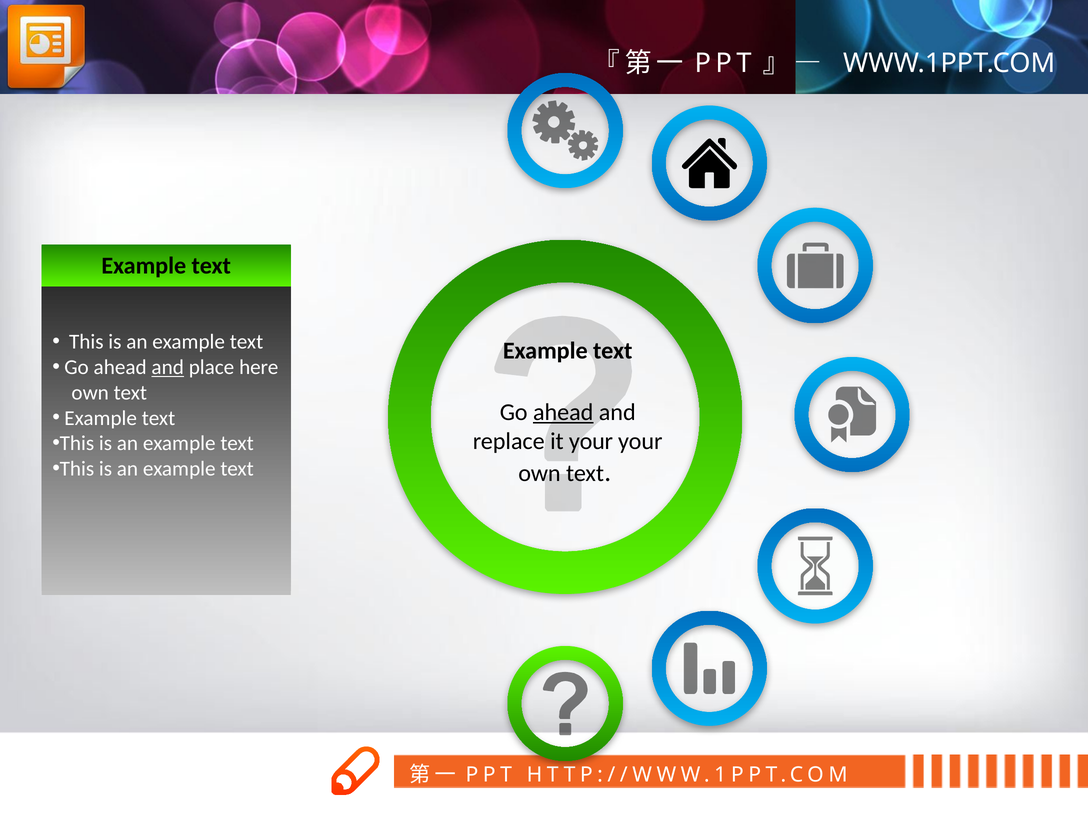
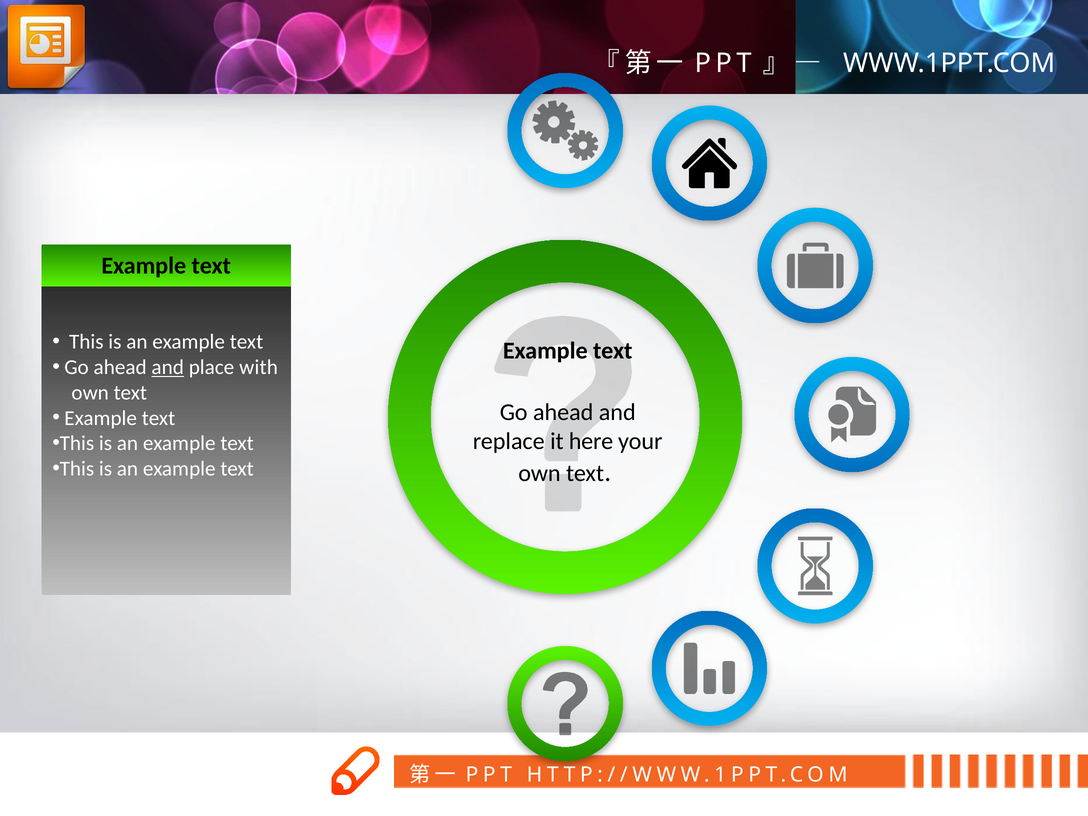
here: here -> with (259, 367)
ahead underline: present -> none (563, 412)
it your: your -> here (591, 441)
